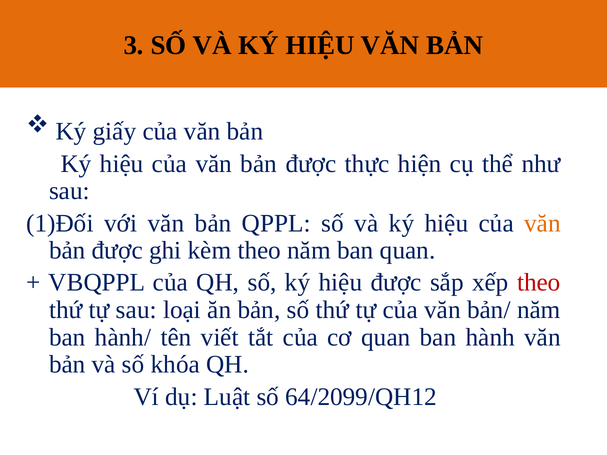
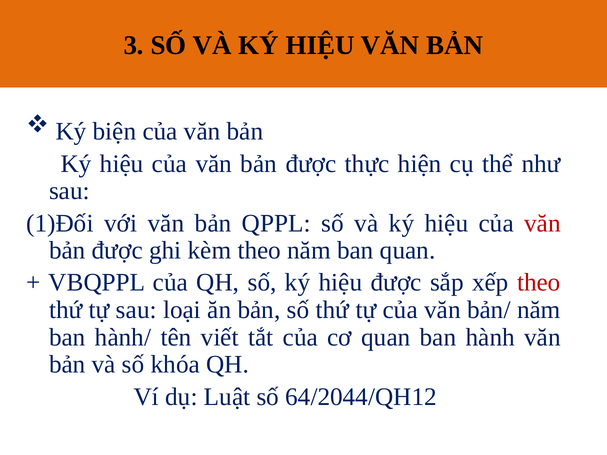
giấy: giấy -> biện (115, 132)
văn colour: orange -> red (543, 223)
64/2099/QH12: 64/2099/QH12 -> 64/2044/QH12 (361, 397)
